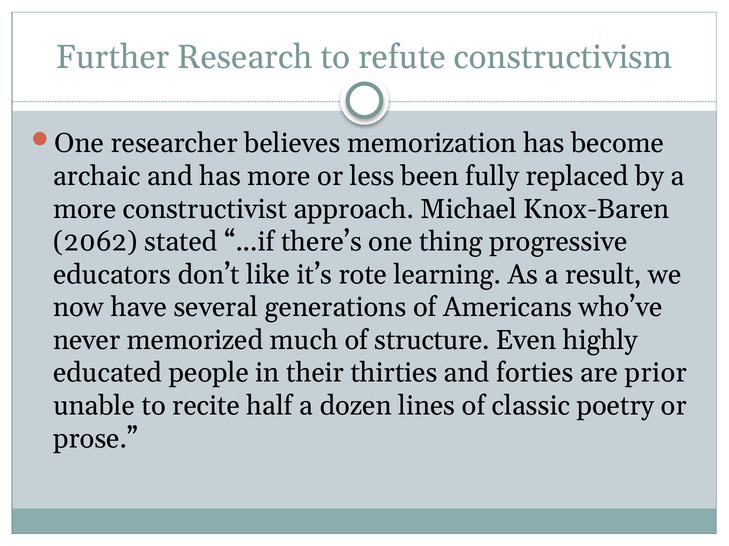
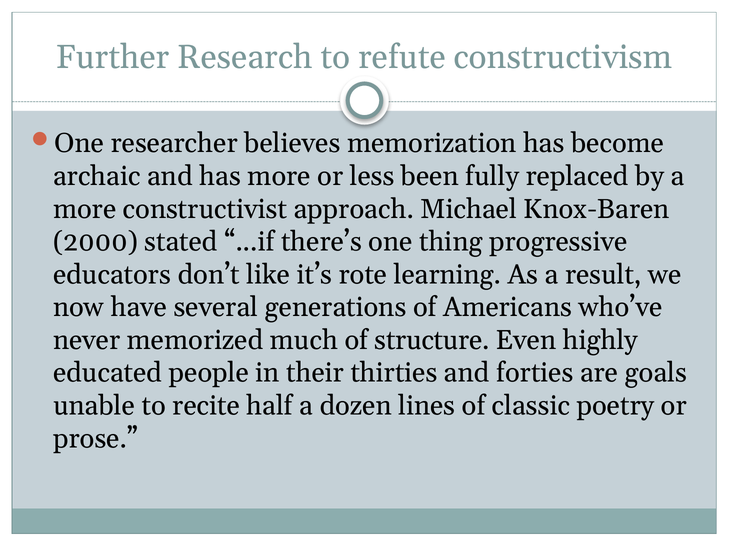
2062: 2062 -> 2000 (96, 242)
prior: prior -> goals (656, 373)
